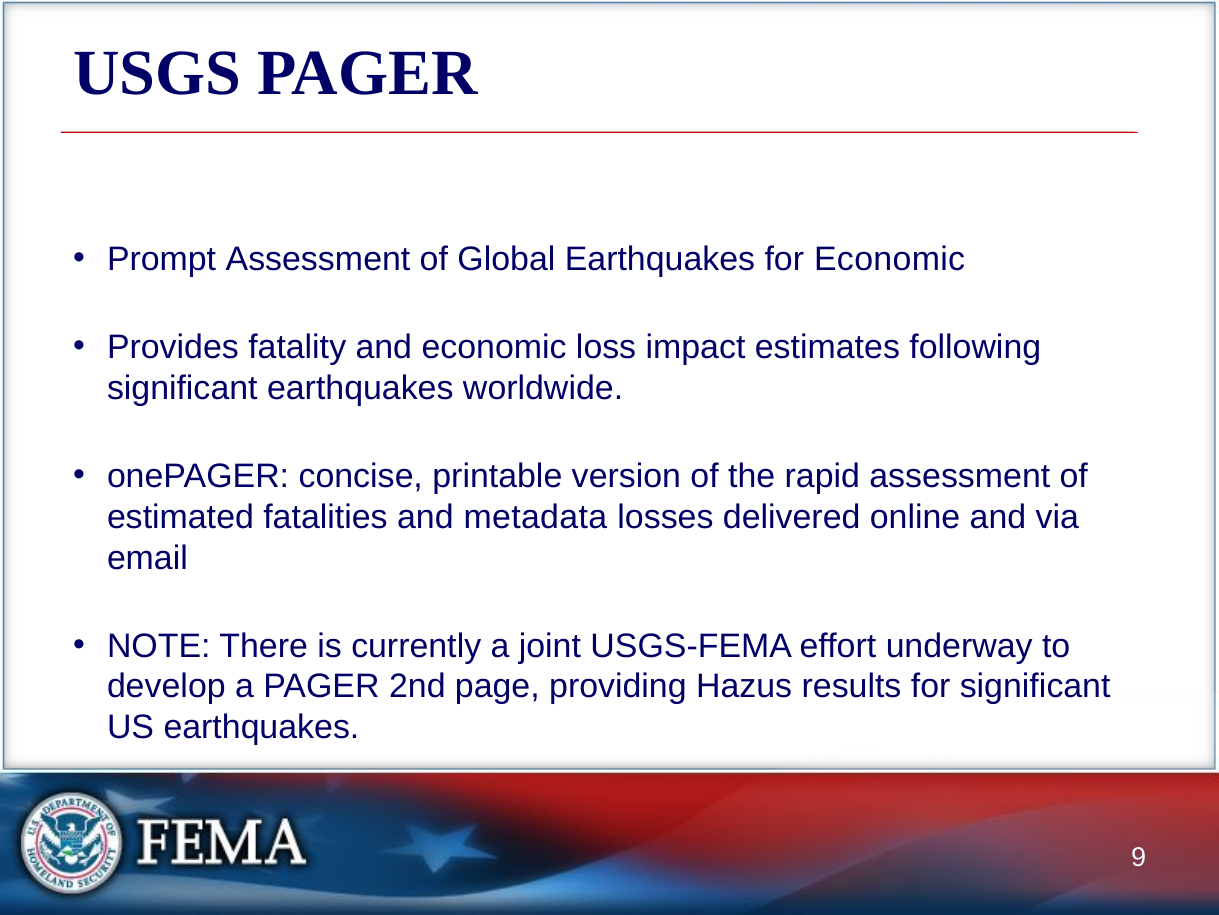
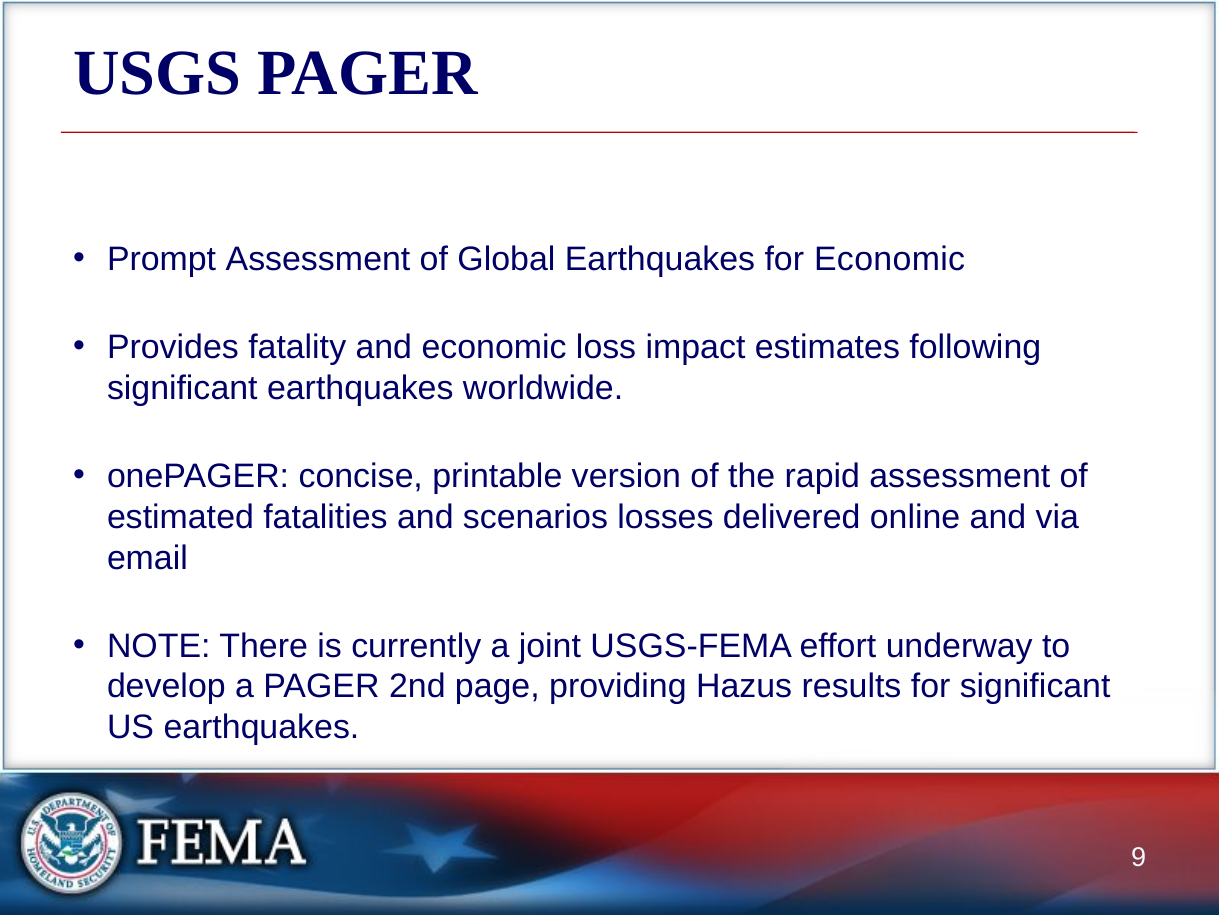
metadata: metadata -> scenarios (536, 517)
